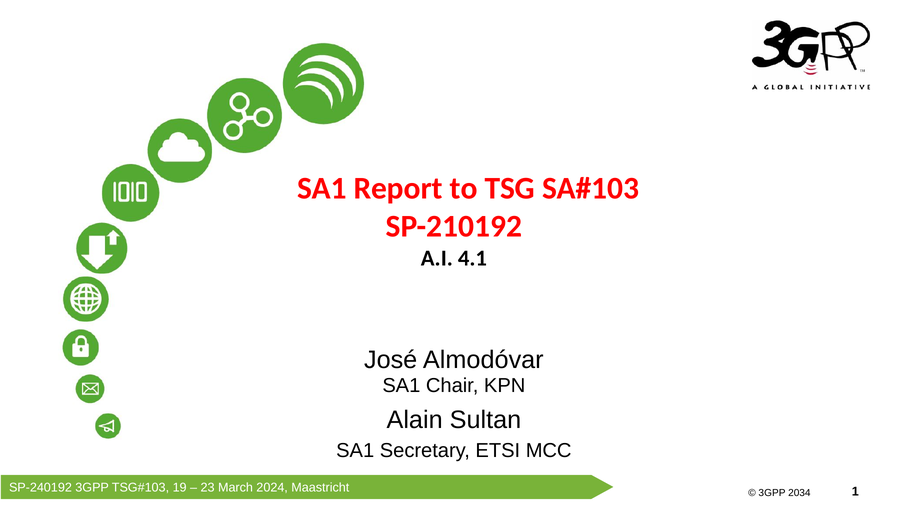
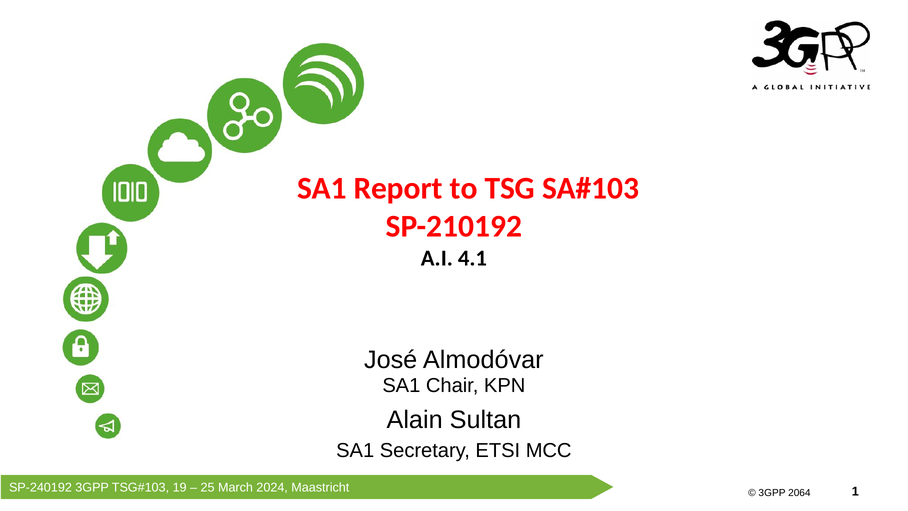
23: 23 -> 25 (208, 488)
2034: 2034 -> 2064 (799, 493)
